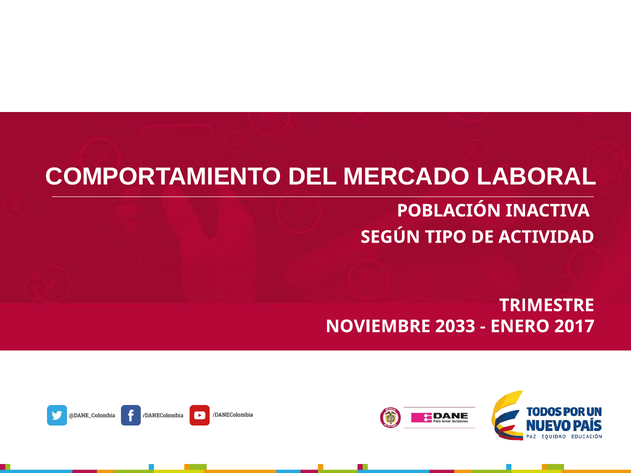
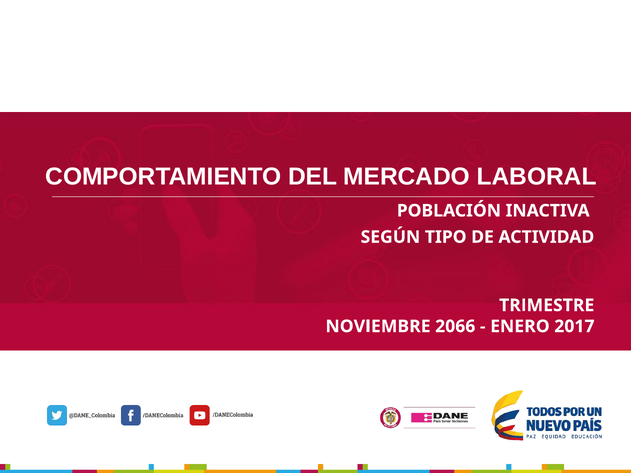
2033: 2033 -> 2066 (455, 327)
